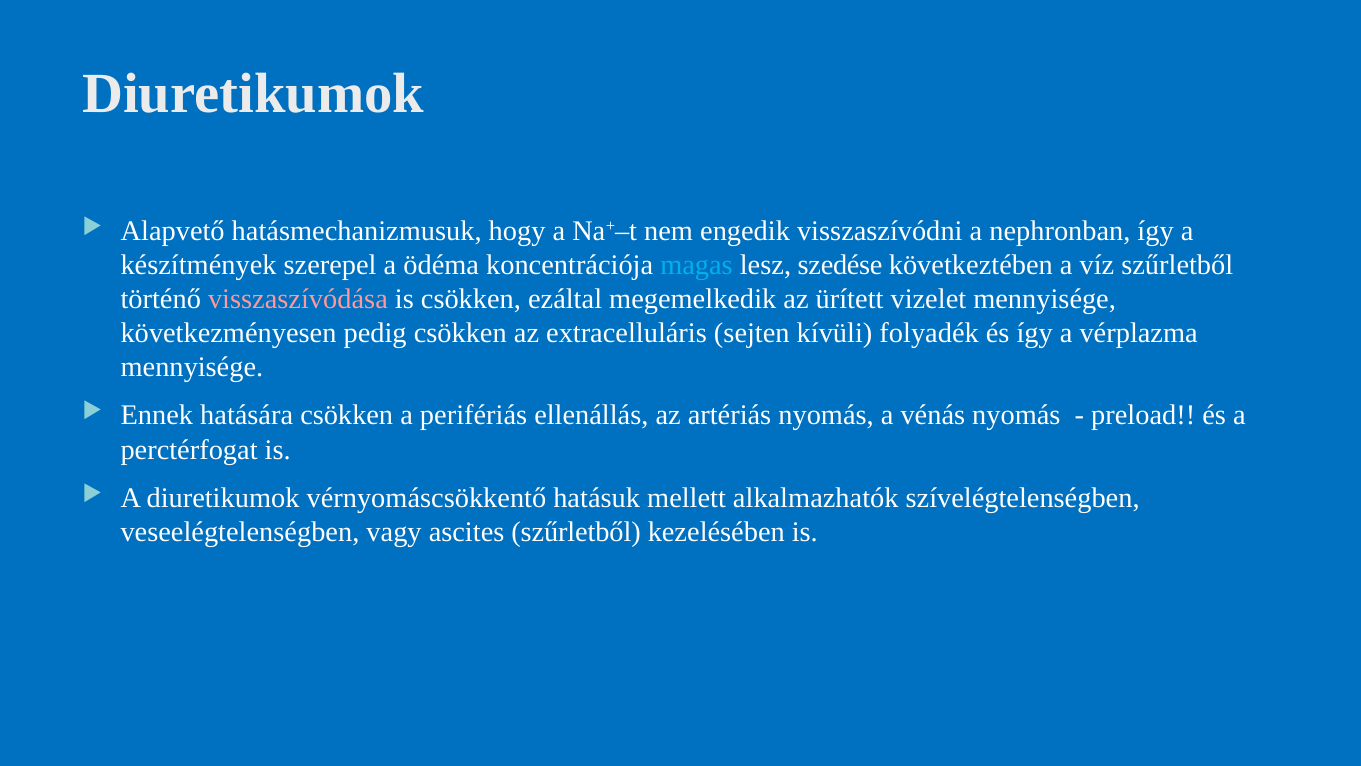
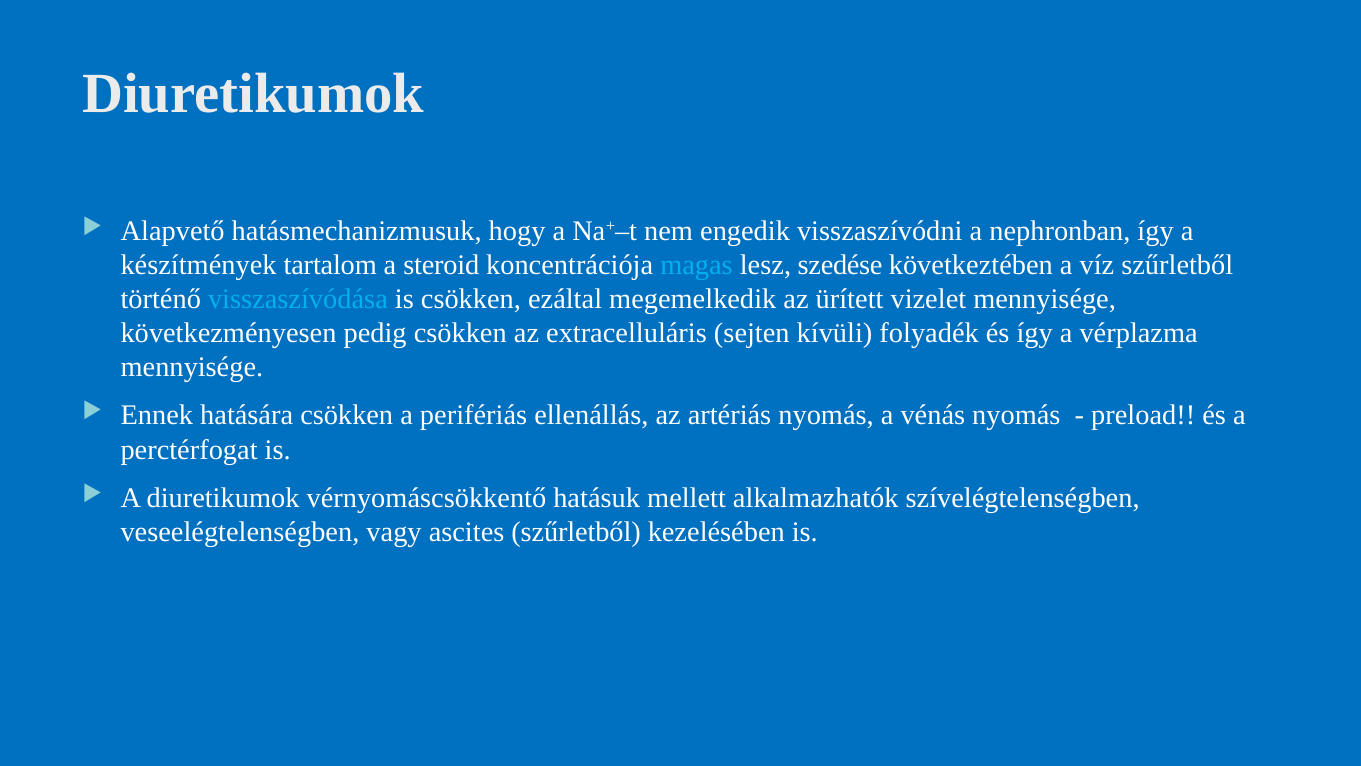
szerepel: szerepel -> tartalom (330, 265)
ödéma: ödéma -> steroid (441, 265)
visszaszívódása colour: pink -> light blue (298, 299)
